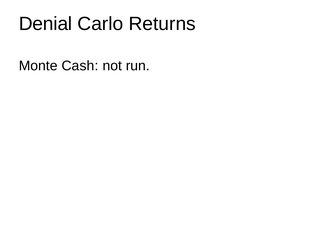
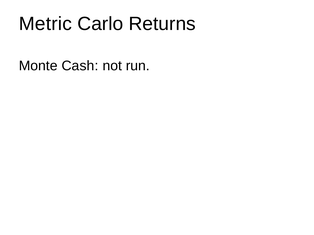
Denial: Denial -> Metric (45, 24)
